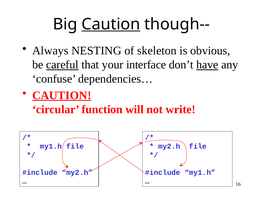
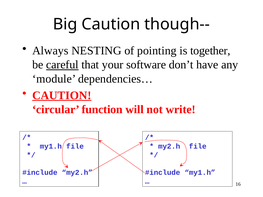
Caution underline: present -> none (111, 24)
skeleton: skeleton -> pointing (157, 51)
obvious: obvious -> together (210, 51)
interface: interface -> software (146, 65)
have underline: present -> none (207, 65)
confuse: confuse -> module (54, 79)
